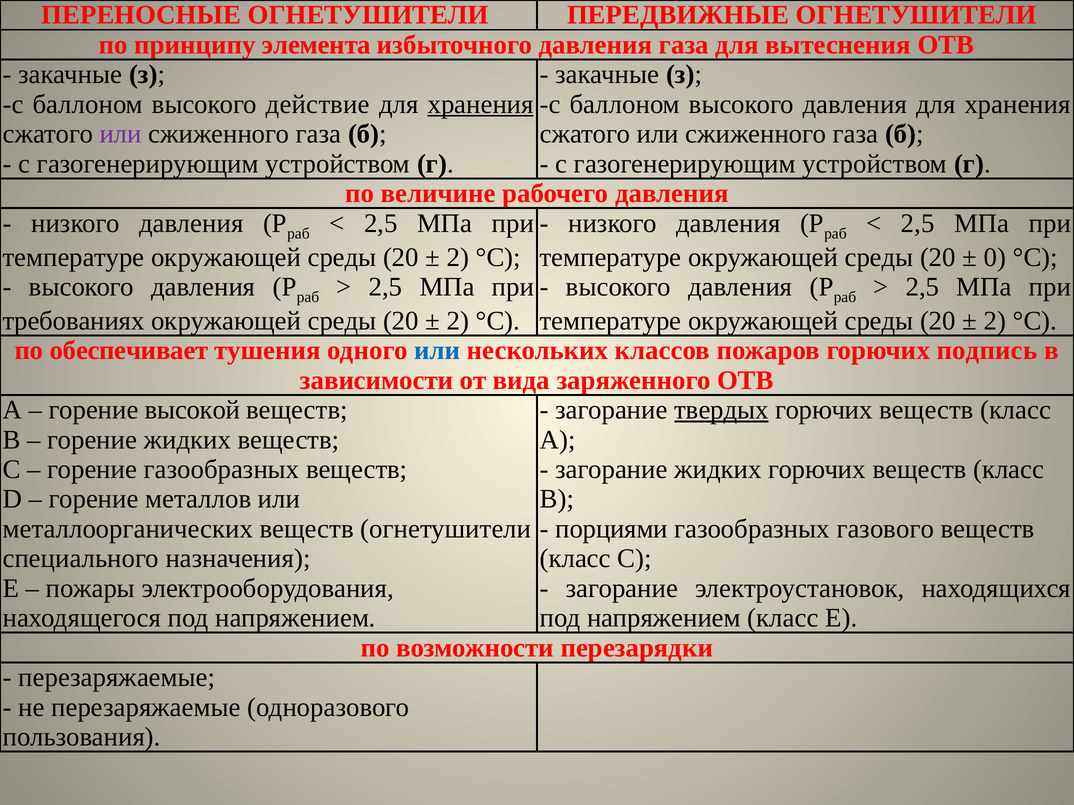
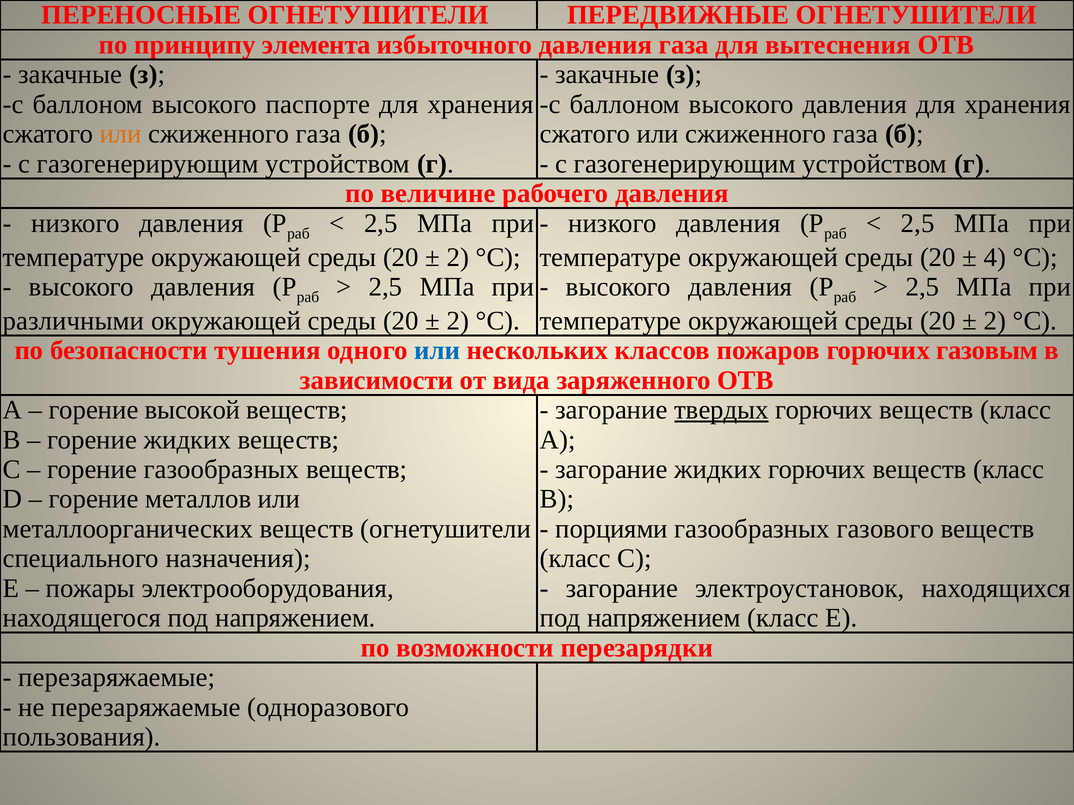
действие: действие -> паспорте (318, 104)
хранения underline: present -> none (481, 104)
или colour: purple -> orange (121, 134)
0: 0 -> 4 (995, 257)
требованиях: требованиях -> различными (74, 321)
обеспечивает: обеспечивает -> безопасности (129, 351)
подпись: подпись -> газовым (987, 351)
